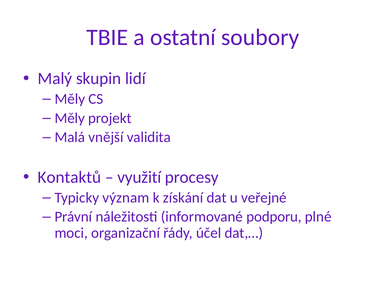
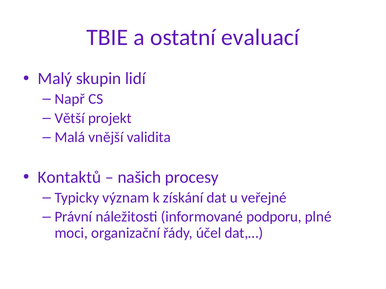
soubory: soubory -> evaluací (260, 37)
Měly: Měly -> Např (70, 99)
Měly: Měly -> Větší (70, 118)
využití: využití -> našich (139, 178)
